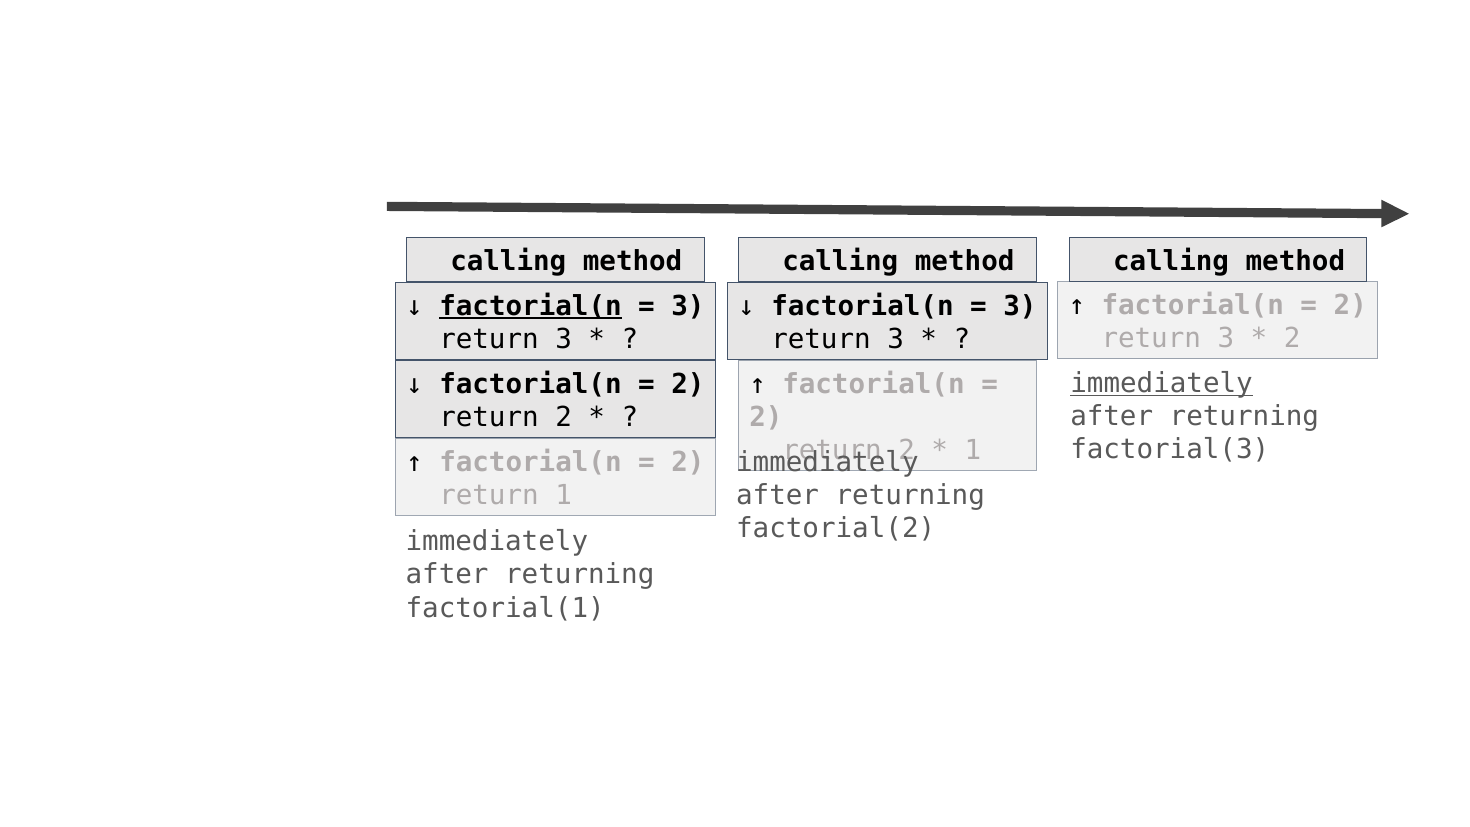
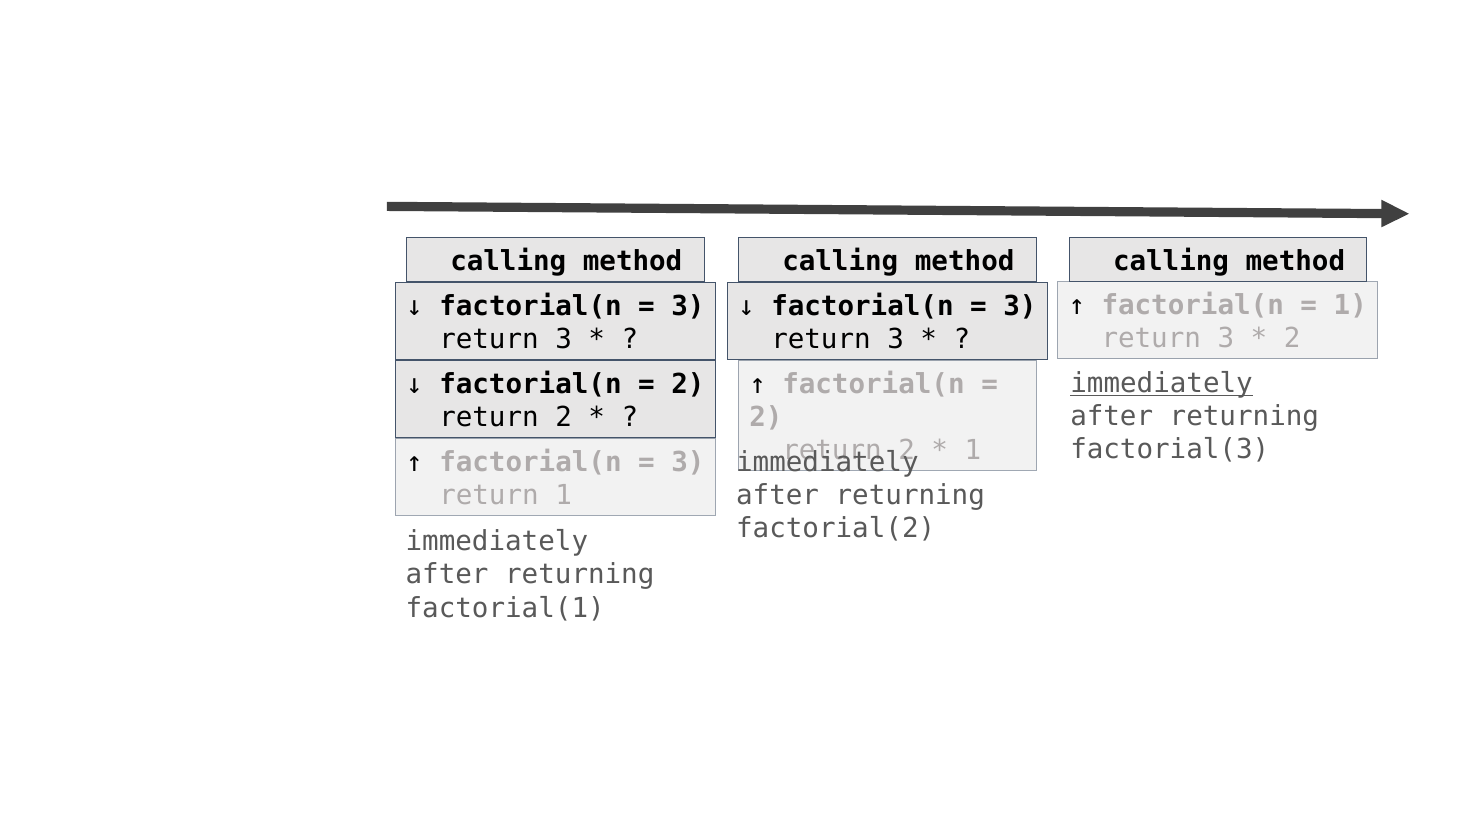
2: 2 -> 1 (1350, 306)
factorial(n underline: present -> none (530, 306)
2: 2 -> 3 (688, 462)
